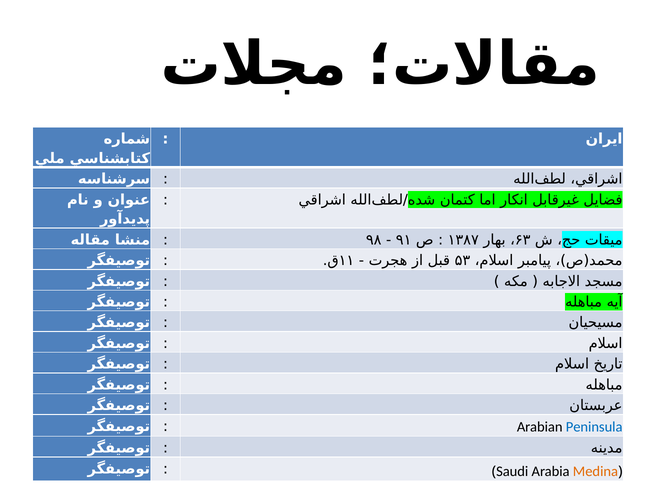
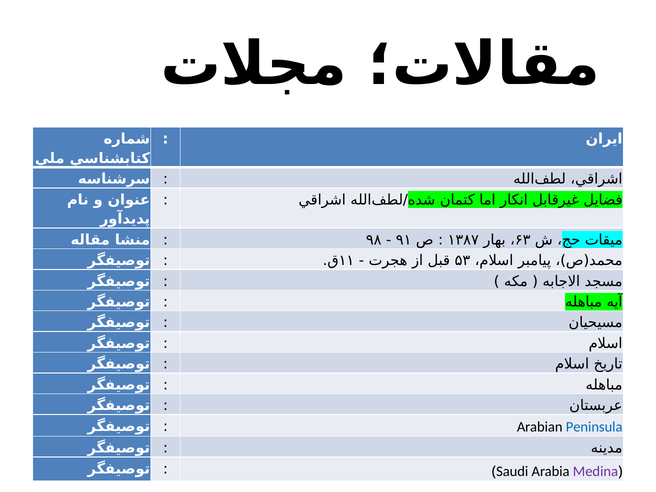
Medina colour: orange -> purple (595, 471)
